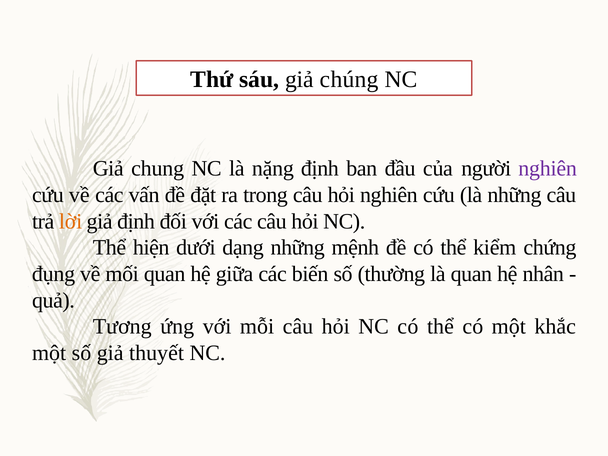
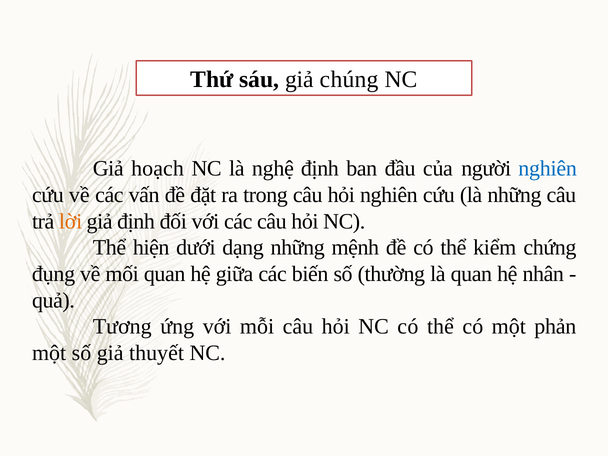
chung: chung -> hoạch (158, 169)
nặng: nặng -> nghệ (273, 169)
nghiên colour: purple -> blue (548, 169)
khắc: khắc -> phản (555, 327)
